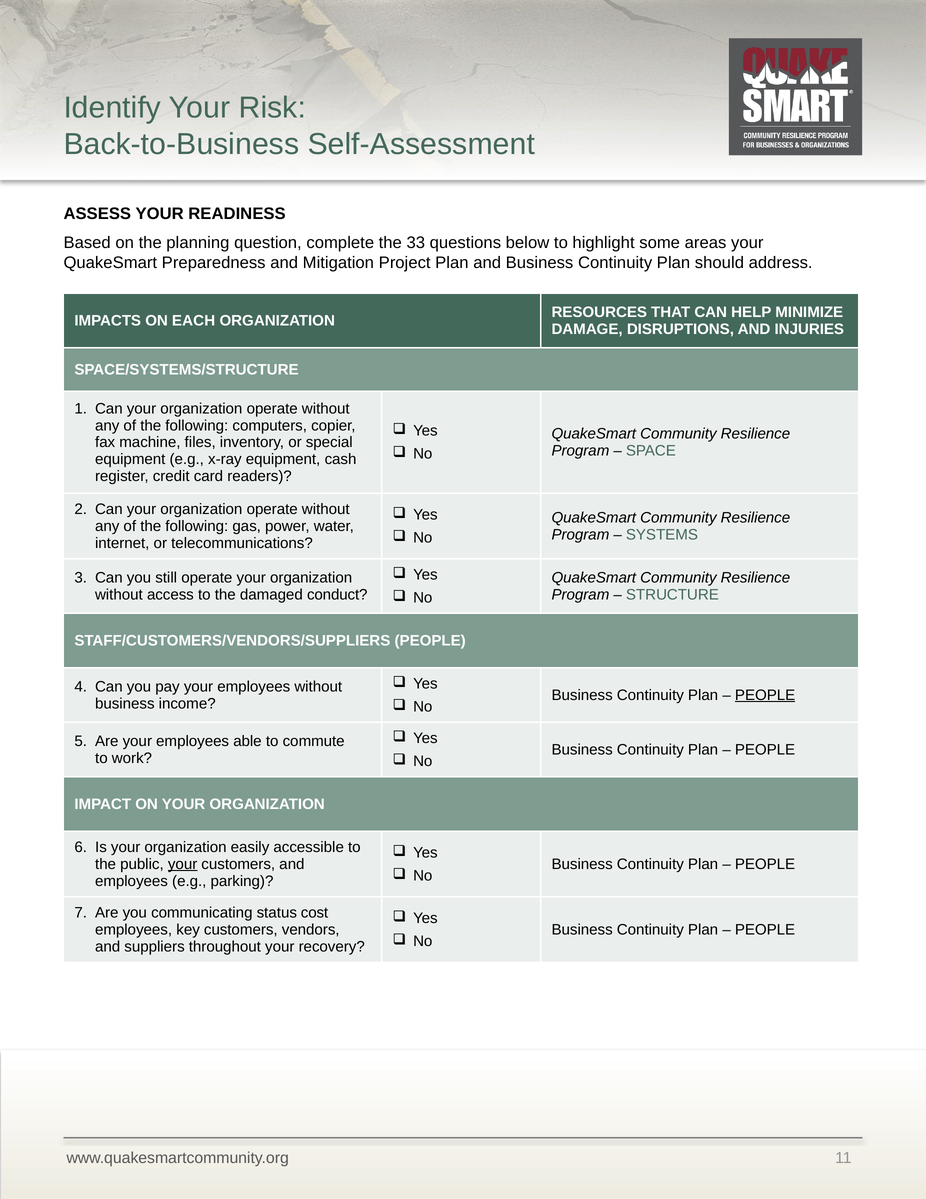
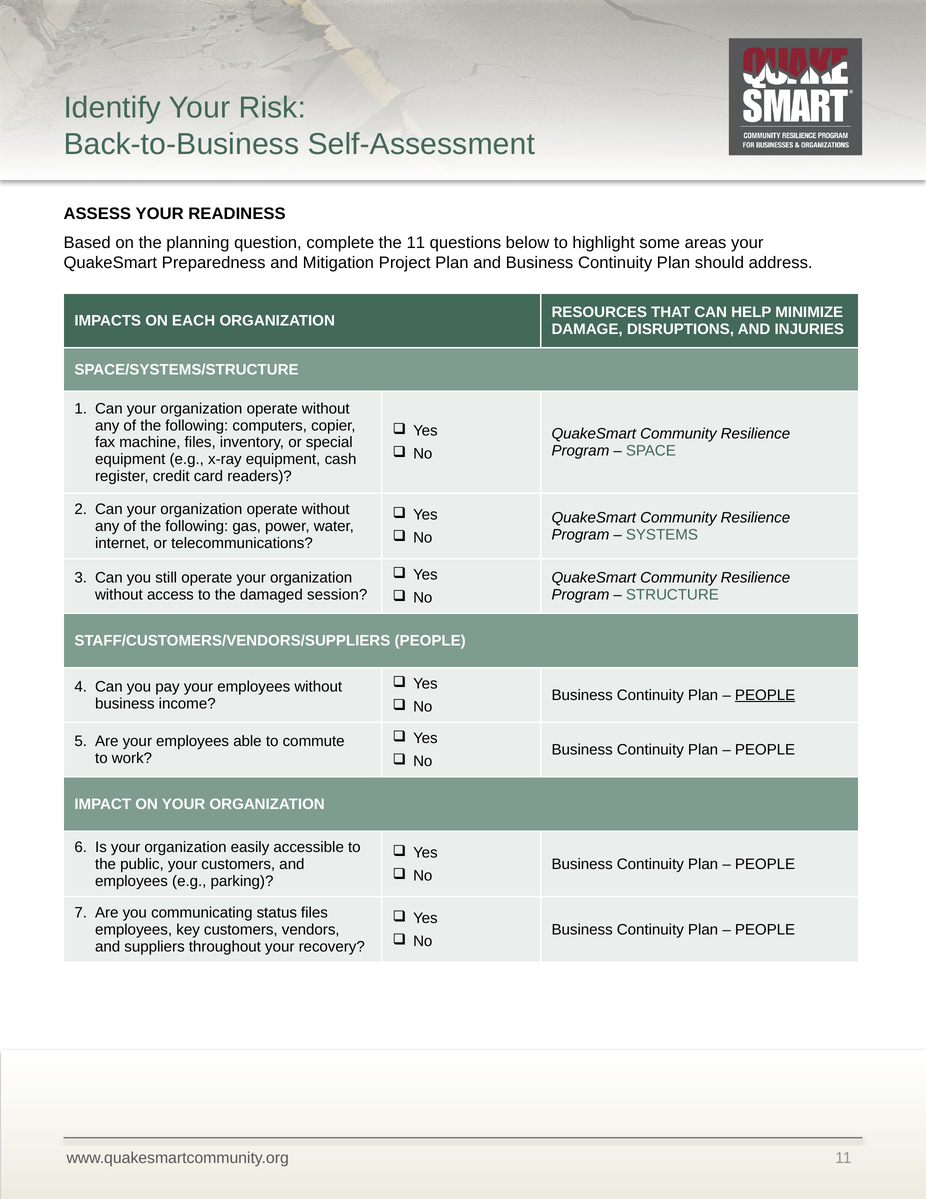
the 33: 33 -> 11 (416, 243)
conduct: conduct -> session (337, 594)
your underline: present -> none (183, 864)
status cost: cost -> files (314, 912)
